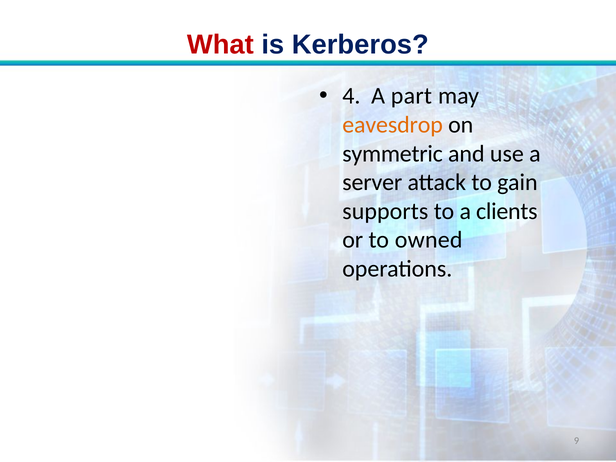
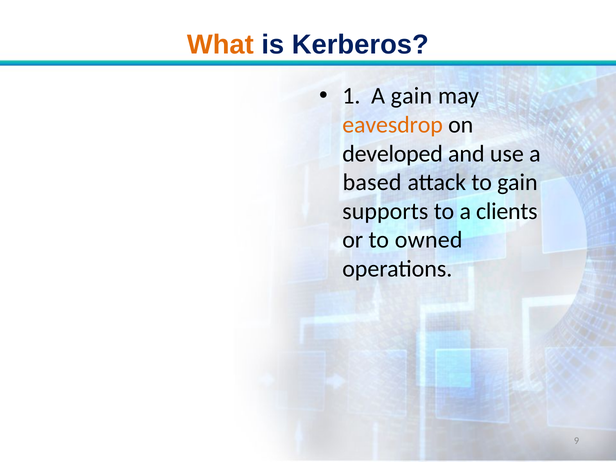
What colour: red -> orange (220, 45)
4: 4 -> 1 (351, 96)
A part: part -> gain (411, 96)
symmetric: symmetric -> developed (393, 154)
server: server -> based (372, 182)
